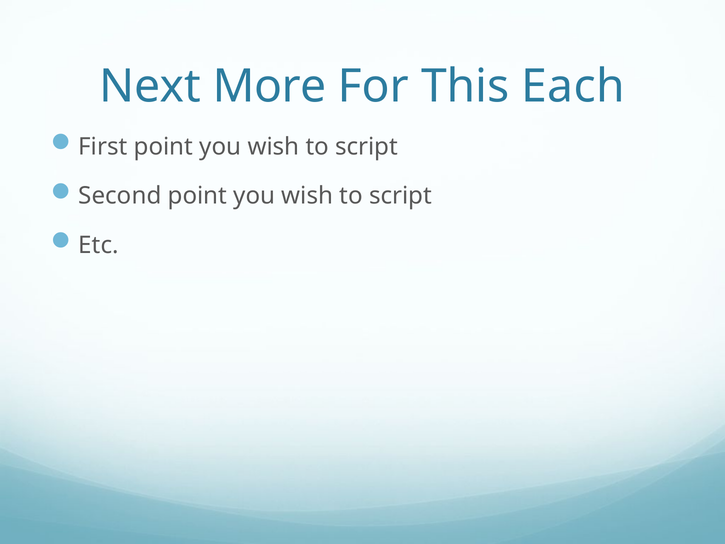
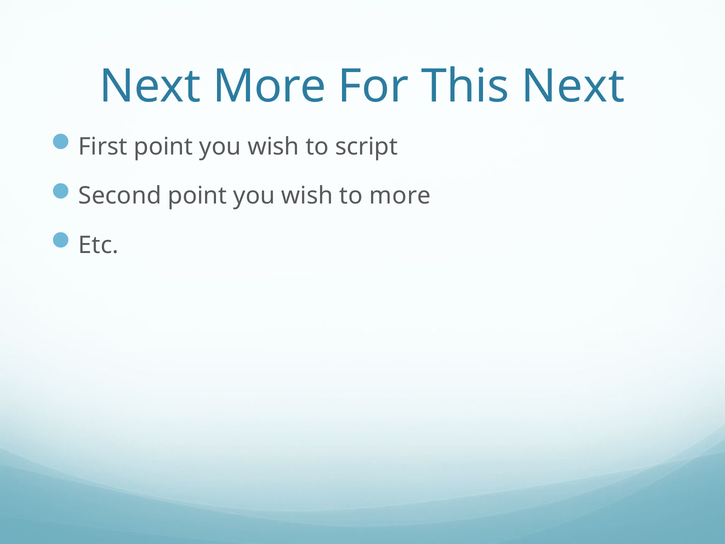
This Each: Each -> Next (573, 86)
script: script -> more (400, 196)
